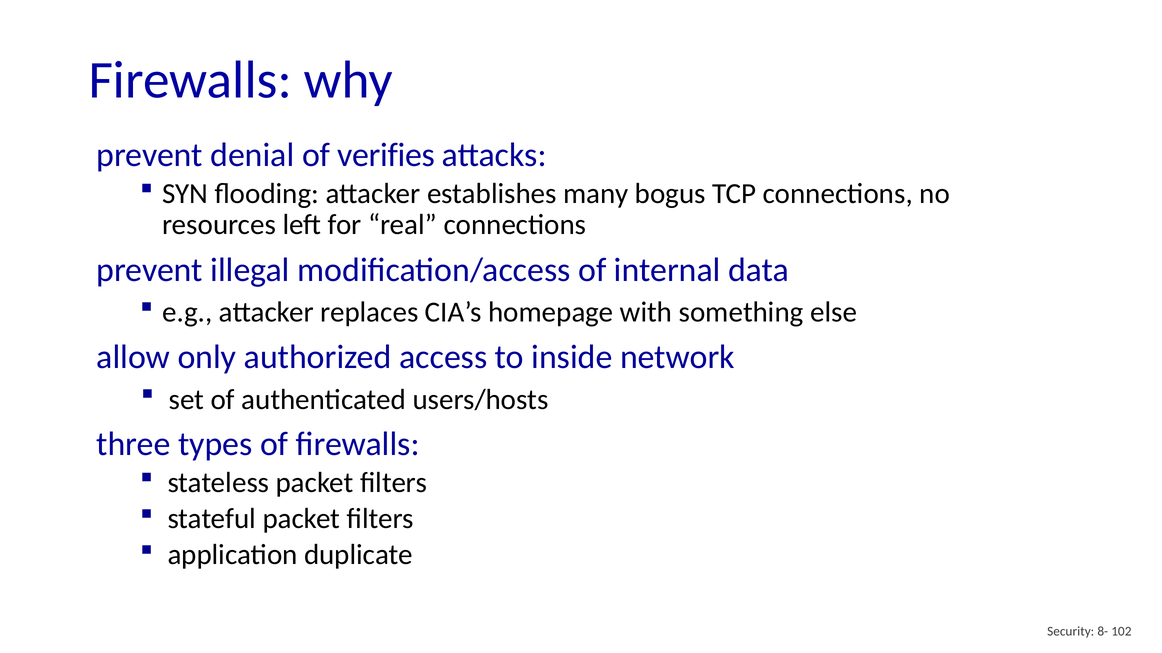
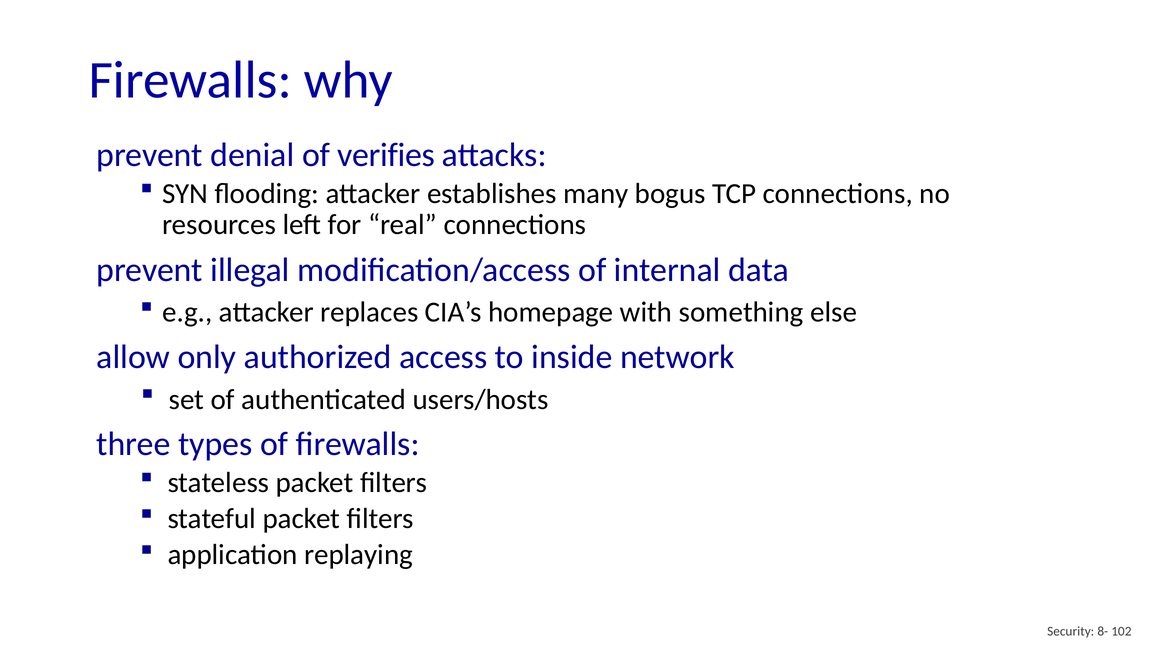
duplicate: duplicate -> replaying (359, 555)
